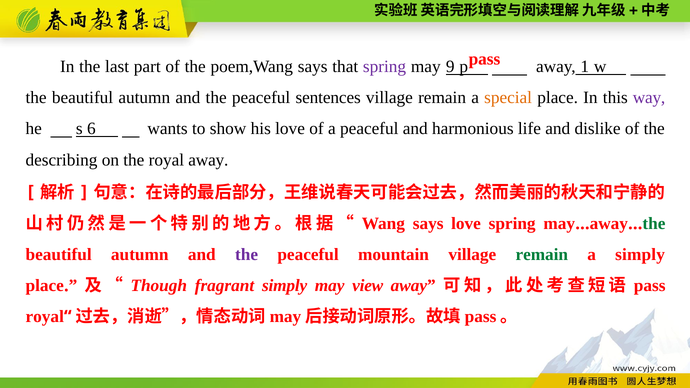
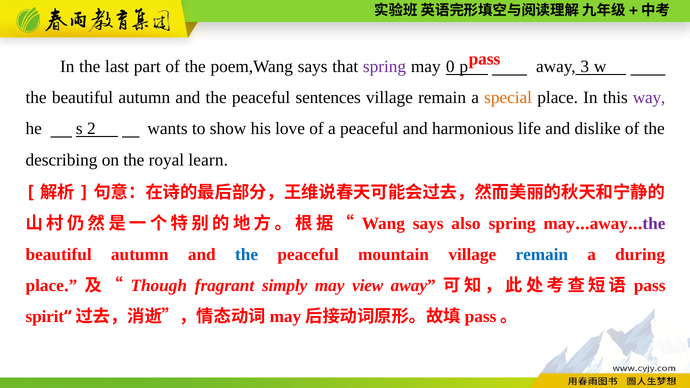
9: 9 -> 0 (450, 67)
1: 1 -> 3 (585, 67)
6: 6 -> 2 (91, 129)
royal away: away -> learn (208, 160)
says love: love -> also (466, 224)
the colour: green -> purple (654, 224)
the colour: purple -> blue (247, 255)
remain colour: green -> blue (542, 255)
a simply: simply -> during (640, 255)
royal: royal -> spirit (45, 317)
